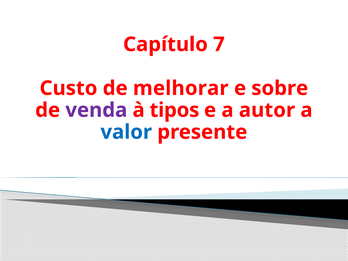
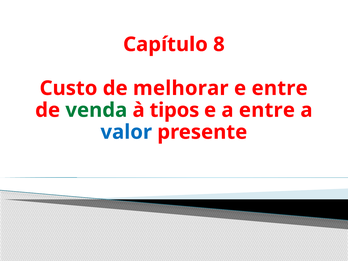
7: 7 -> 8 (219, 44)
e sobre: sobre -> entre (280, 88)
venda colour: purple -> green (96, 110)
a autor: autor -> entre (267, 110)
